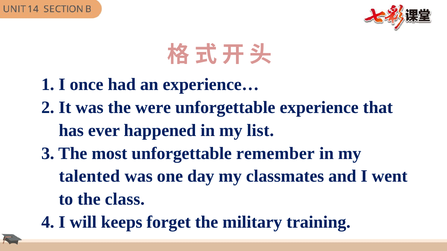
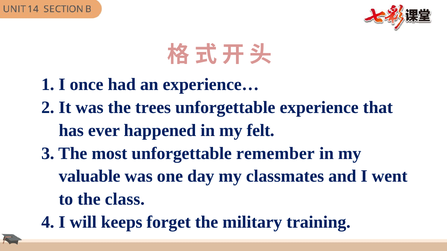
were: were -> trees (153, 108)
list: list -> felt (261, 131)
talented: talented -> valuable (90, 177)
